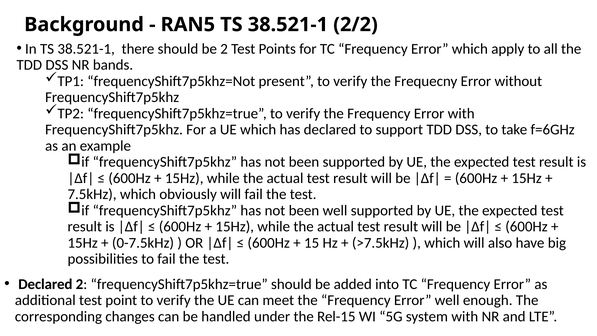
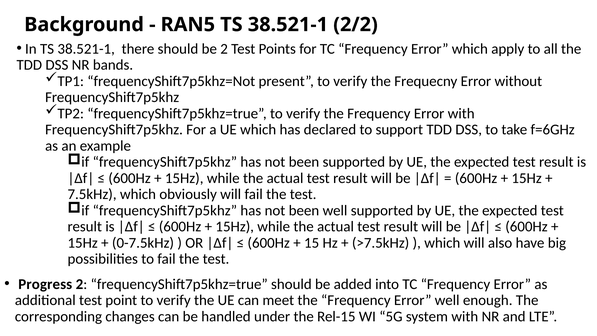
Declared: Declared -> Progress (45, 284)
